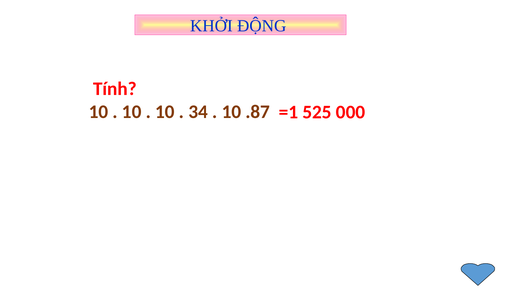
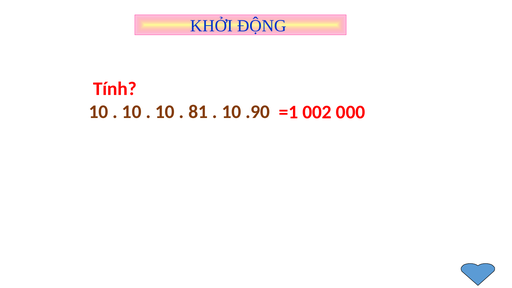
34: 34 -> 81 (198, 112)
.87: .87 -> .90 (258, 112)
525: 525 -> 002 (317, 112)
